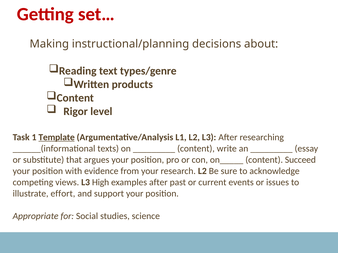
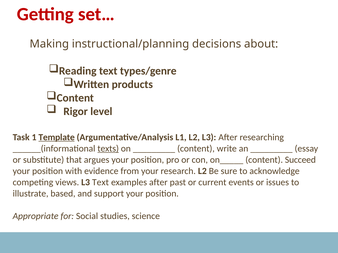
texts underline: none -> present (108, 149)
L3 High: High -> Text (100, 183)
effort: effort -> based (63, 194)
